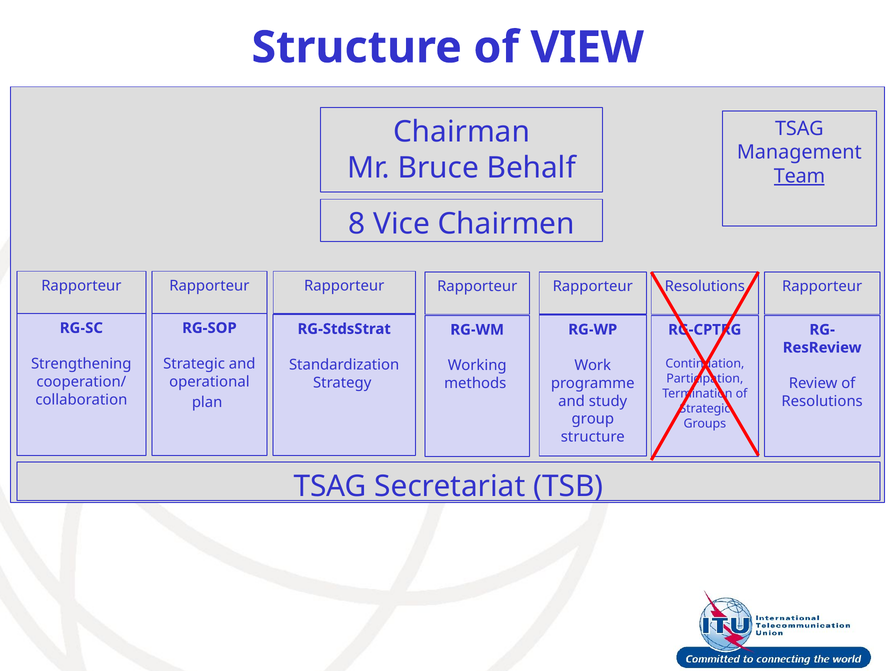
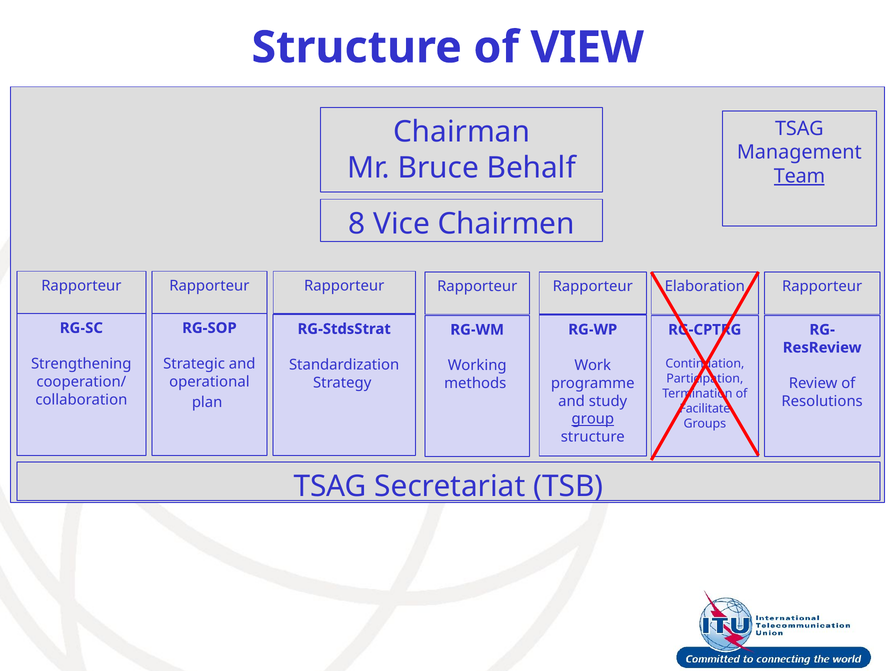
Resolutions: Resolutions -> Elaboration (705, 287)
Strategic: Strategic -> Facilitate (705, 409)
group underline: none -> present (593, 419)
